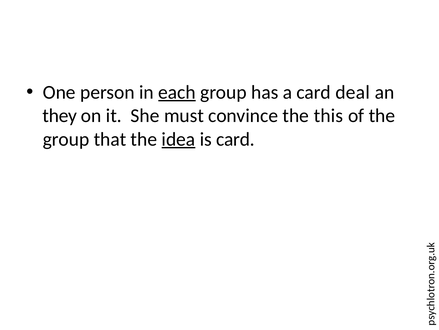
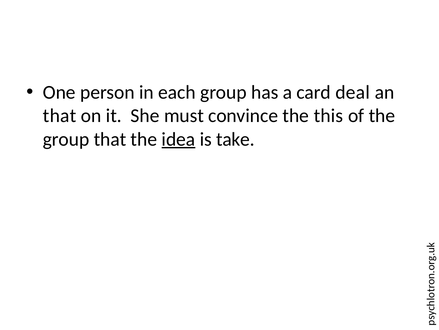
each underline: present -> none (177, 92)
they: they -> that (60, 116)
is card: card -> take (235, 139)
